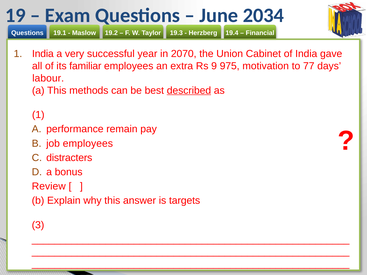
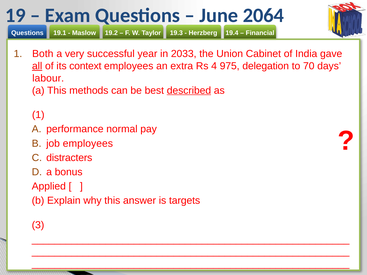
2034: 2034 -> 2064 (263, 15)
1 India: India -> Both (43, 54)
2070: 2070 -> 2033 (184, 54)
all underline: none -> present (37, 66)
familiar: familiar -> context (85, 66)
Rs 9: 9 -> 4 (214, 66)
motivation: motivation -> delegation (266, 66)
77: 77 -> 70 (309, 66)
remain: remain -> normal (122, 129)
Review: Review -> Applied (49, 186)
